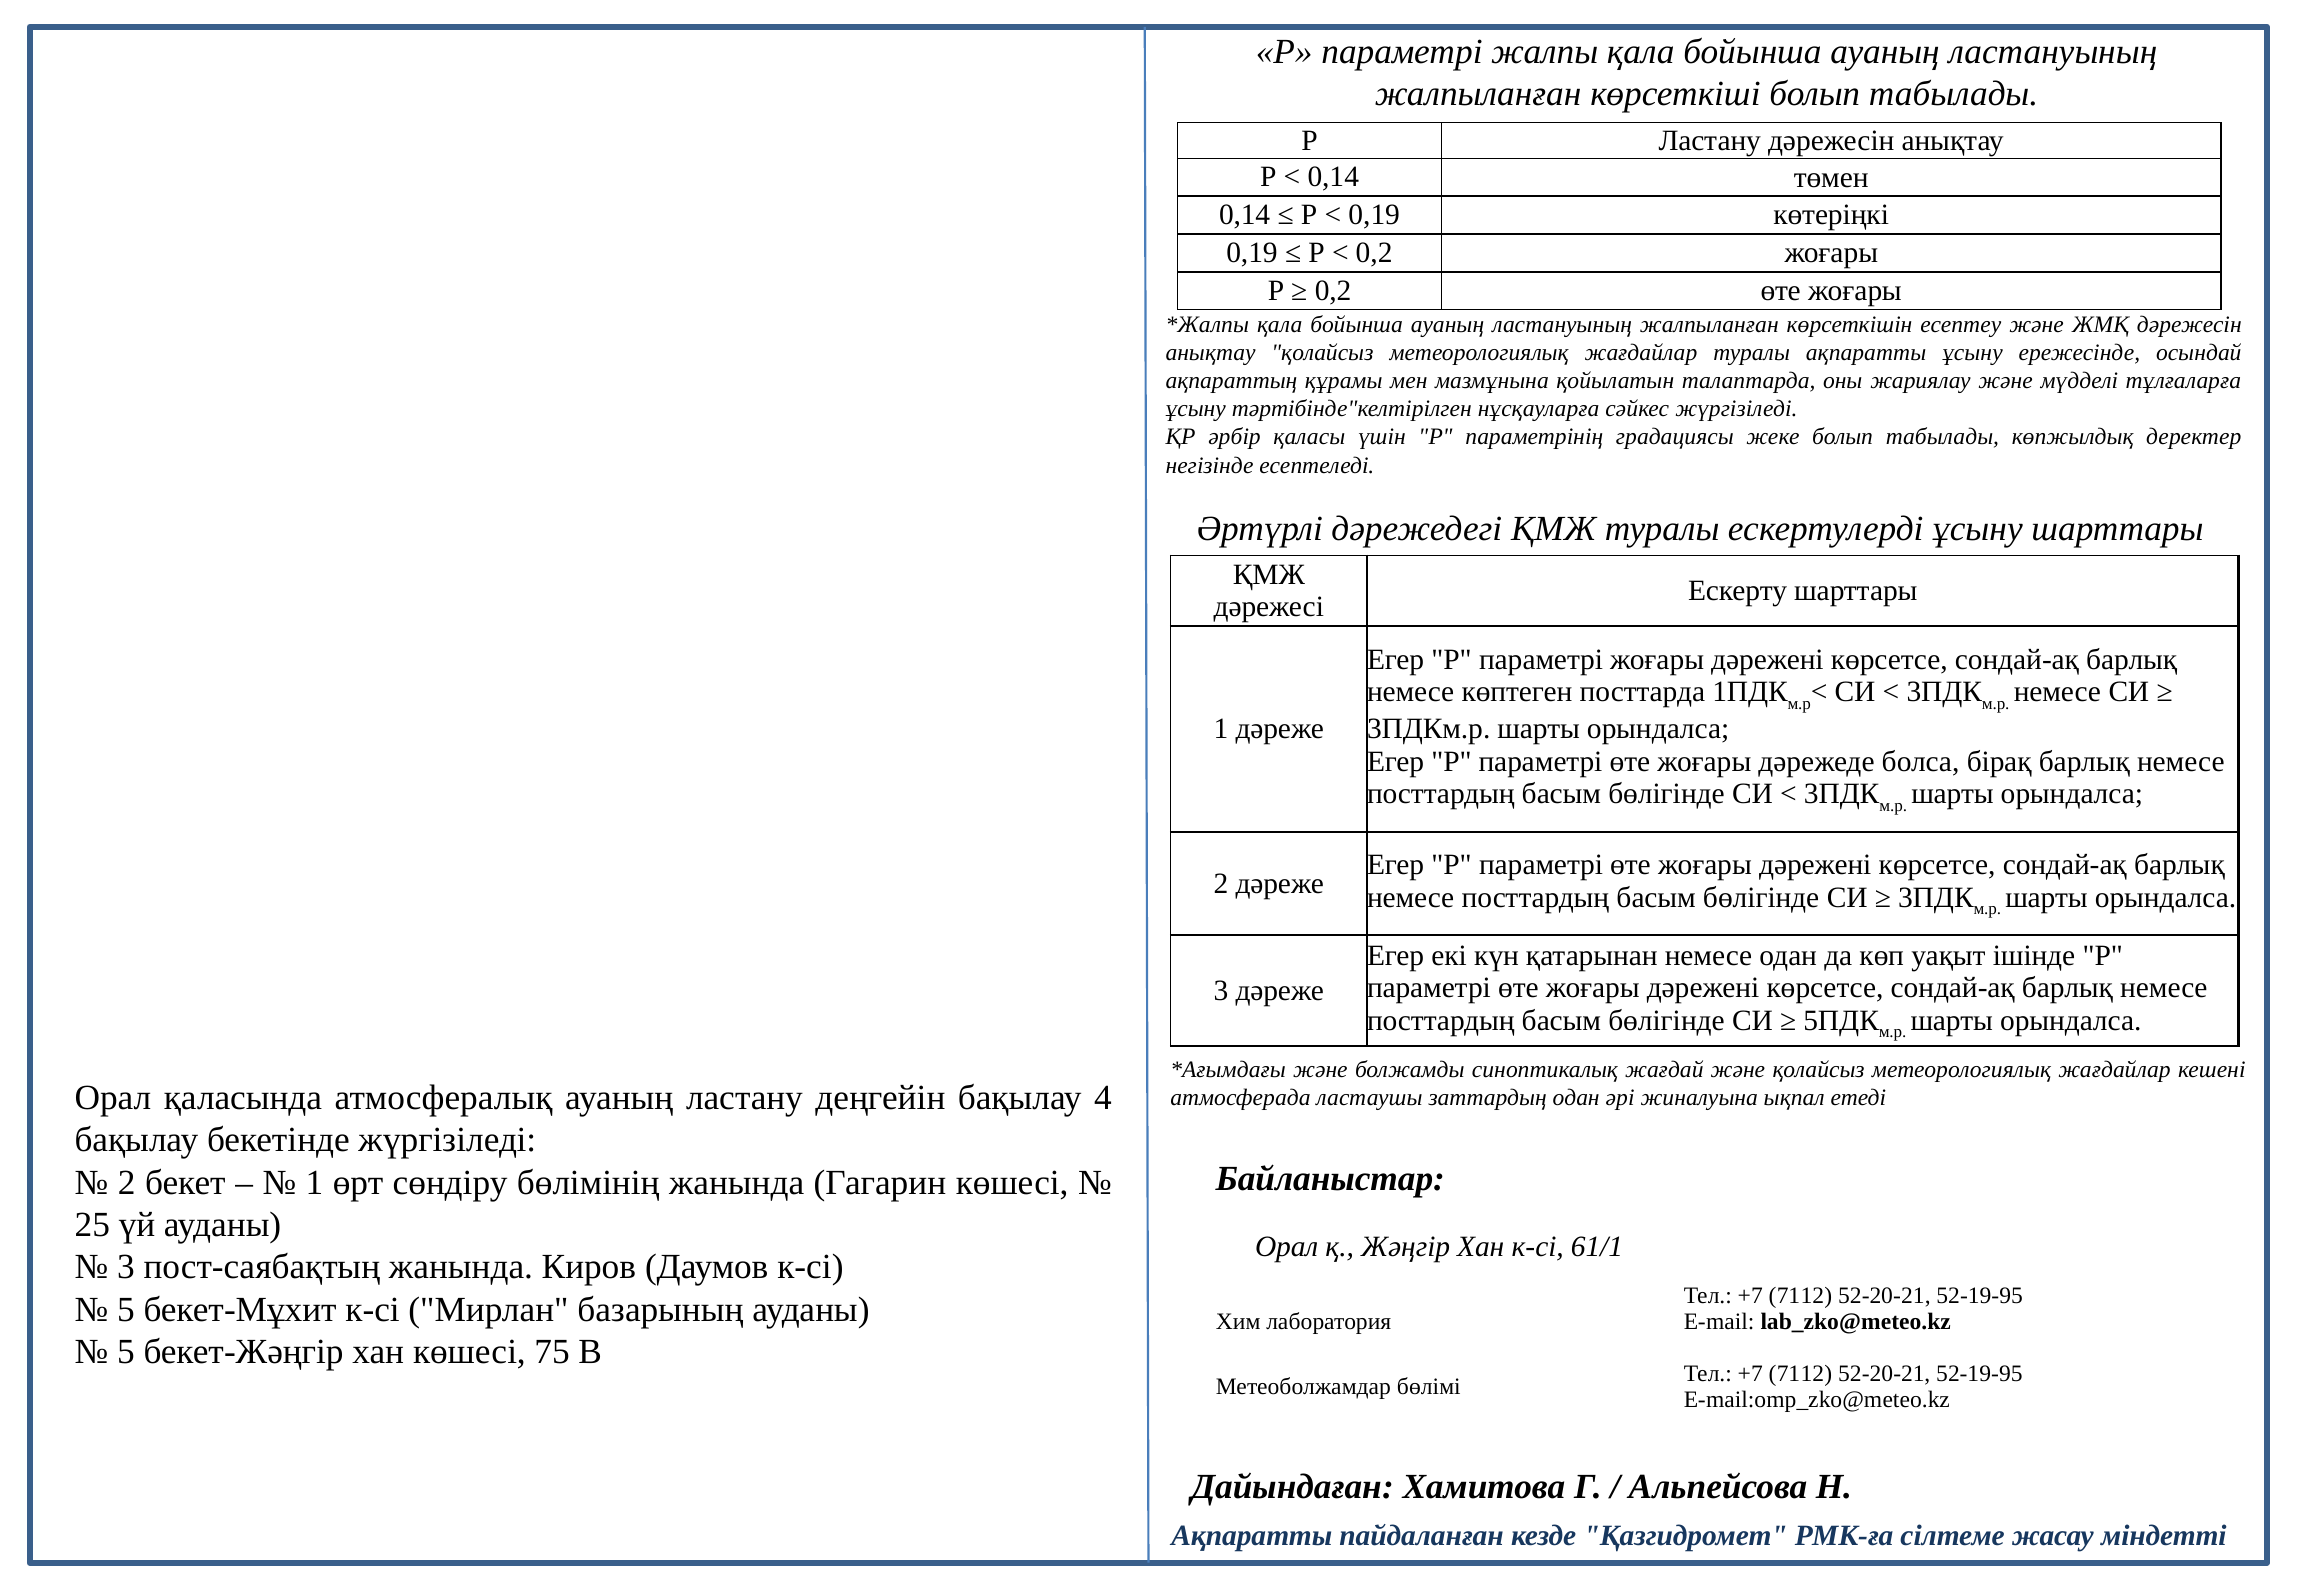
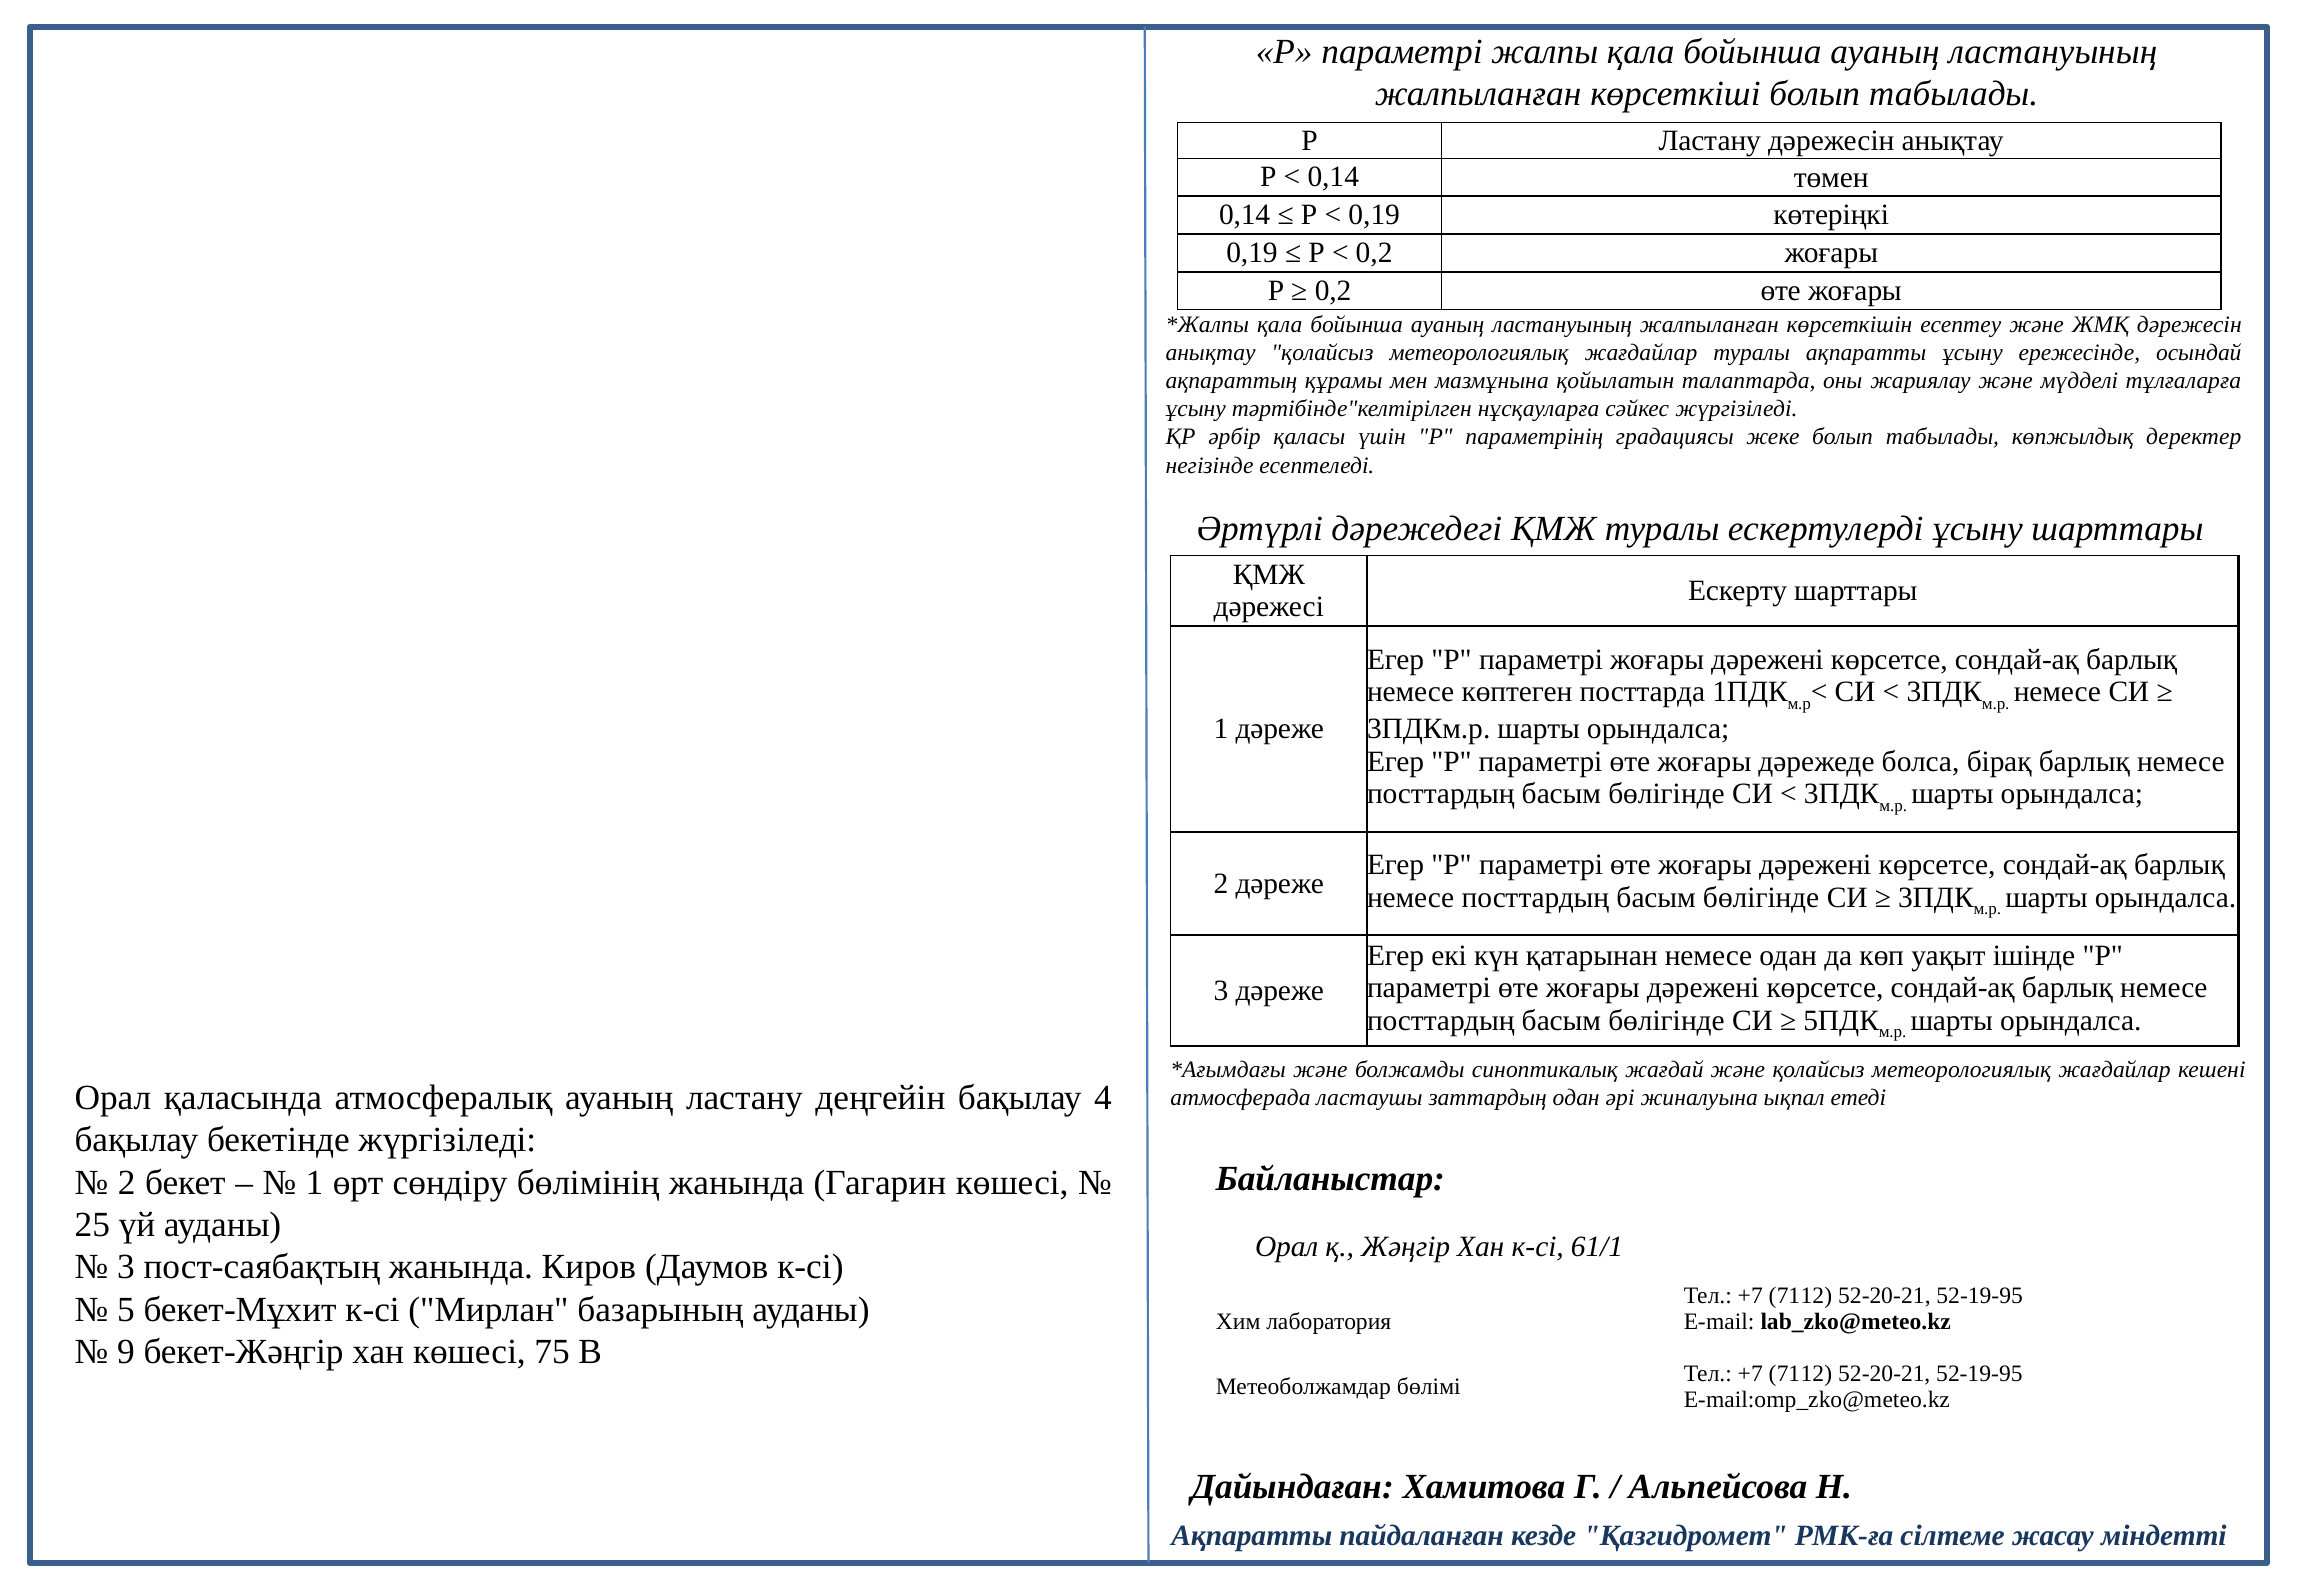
5: 5 -> 9 (126, 1352)
